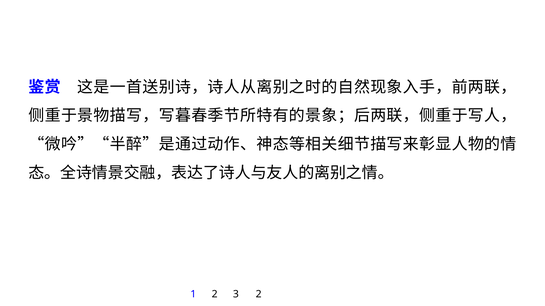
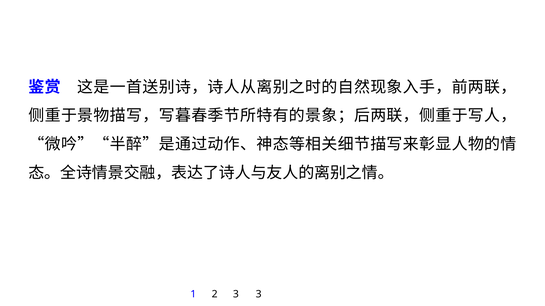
3 2: 2 -> 3 (259, 295)
